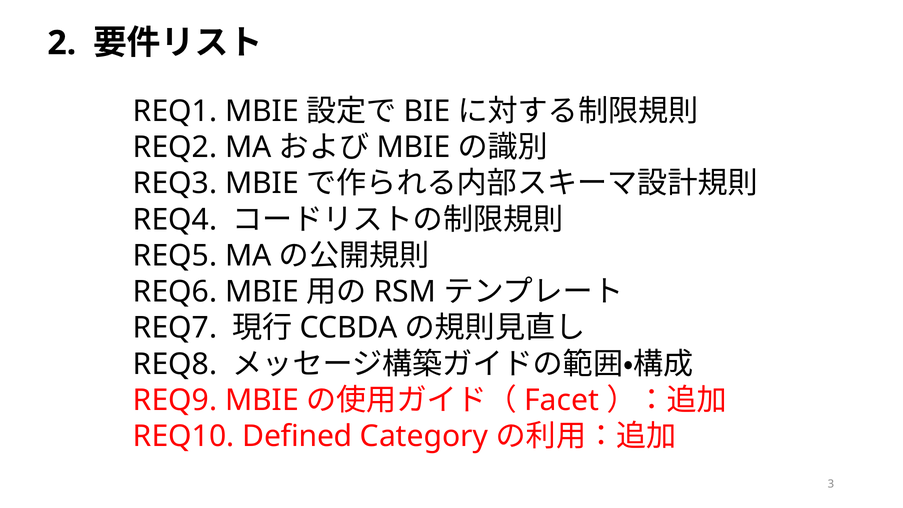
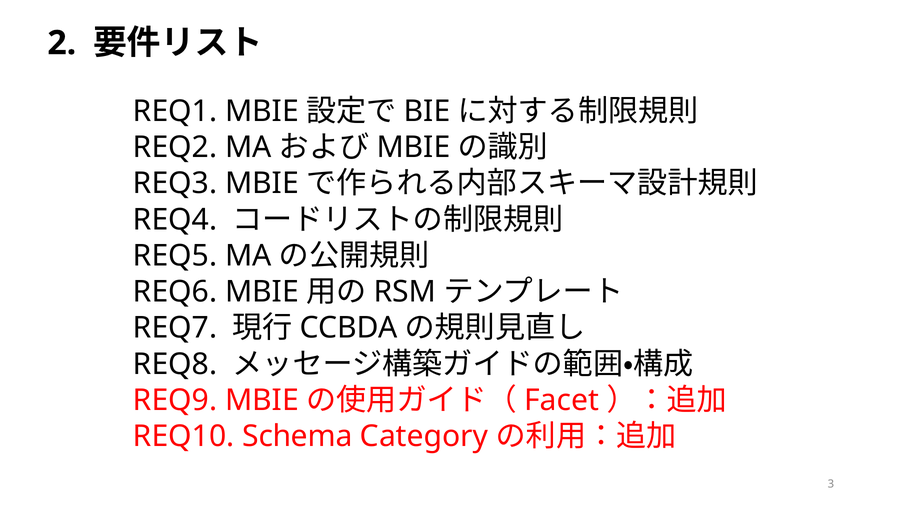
Defined: Defined -> Schema (297, 436)
